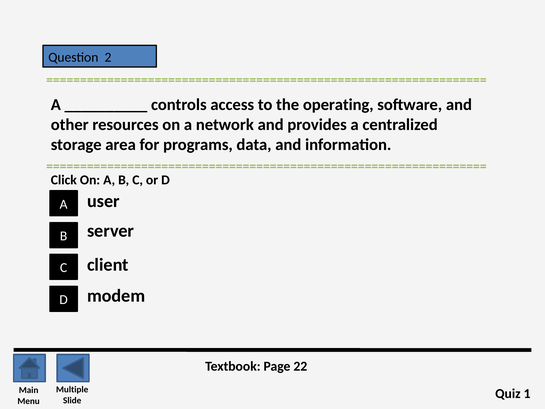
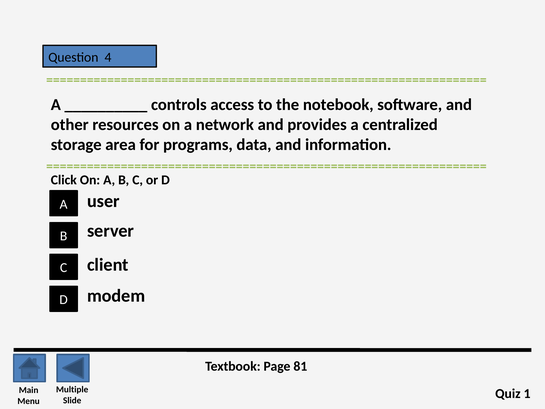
2: 2 -> 4 (108, 57)
operating: operating -> notebook (338, 105)
22: 22 -> 81 (300, 366)
